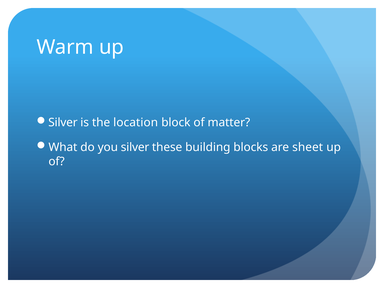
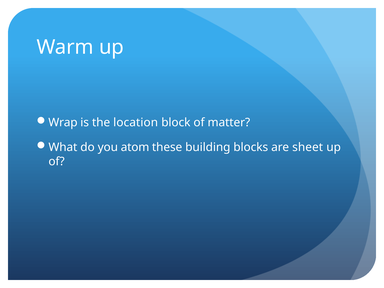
Silver: Silver -> Wrap (63, 123)
you silver: silver -> atom (135, 147)
